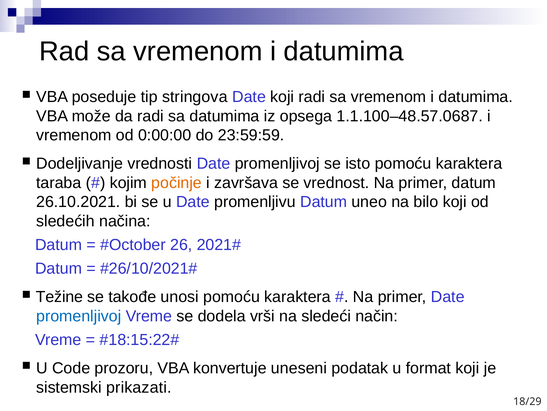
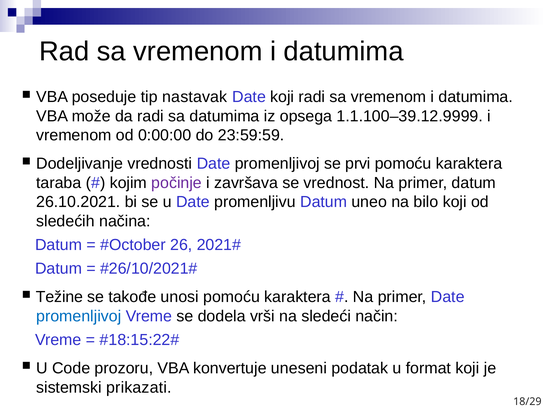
stringova: stringova -> nastavak (195, 97)
1.1.100–48.57.0687: 1.1.100–48.57.0687 -> 1.1.100–39.12.9999 (410, 116)
isto: isto -> prvi (358, 163)
počinje colour: orange -> purple (177, 183)
